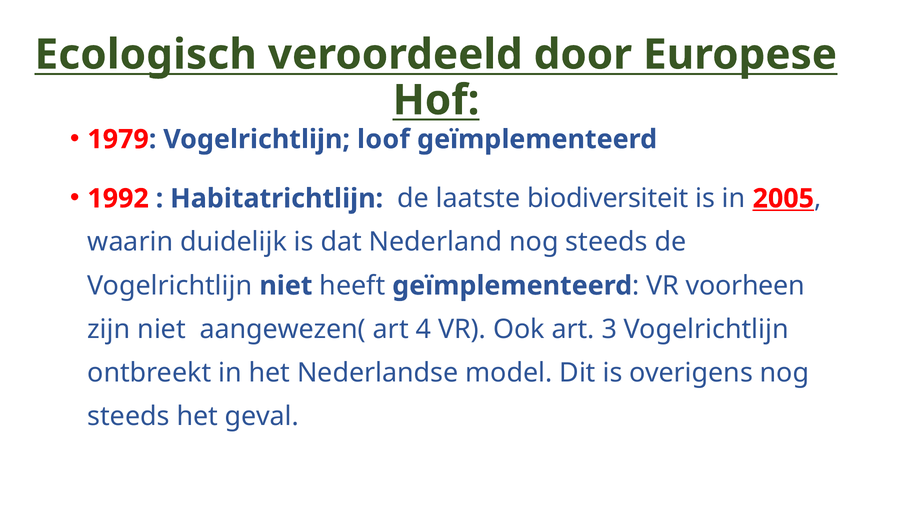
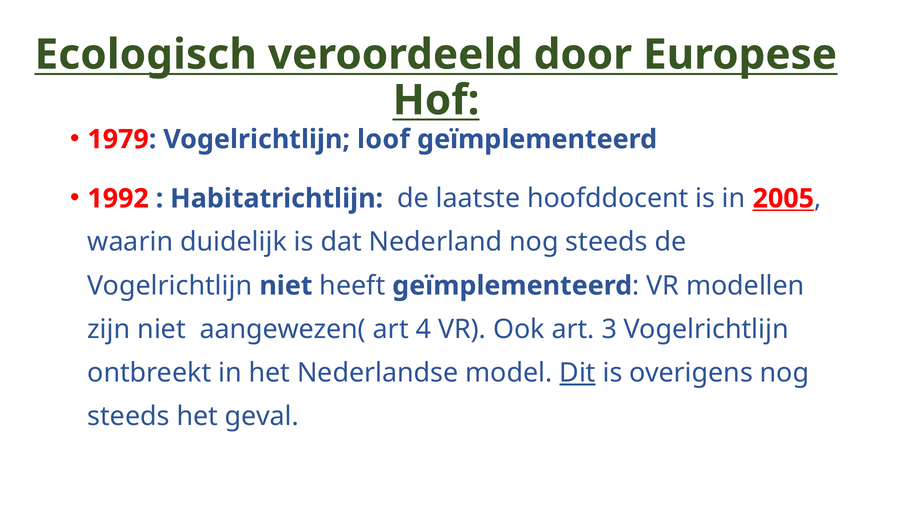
biodiversiteit: biodiversiteit -> hoofddocent (608, 198)
voorheen: voorheen -> modellen (745, 286)
Dit underline: none -> present (578, 373)
